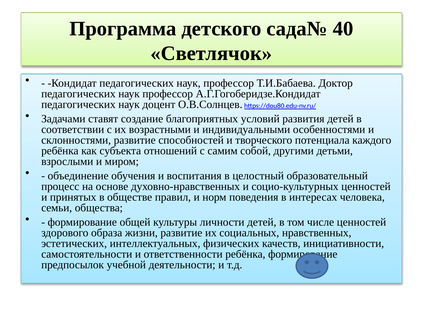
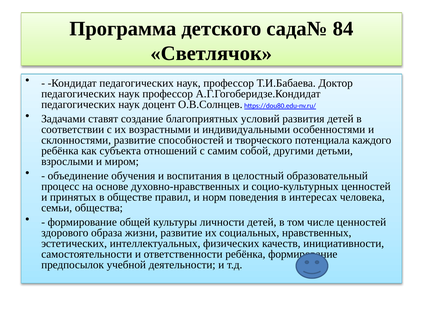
40: 40 -> 84 (343, 29)
